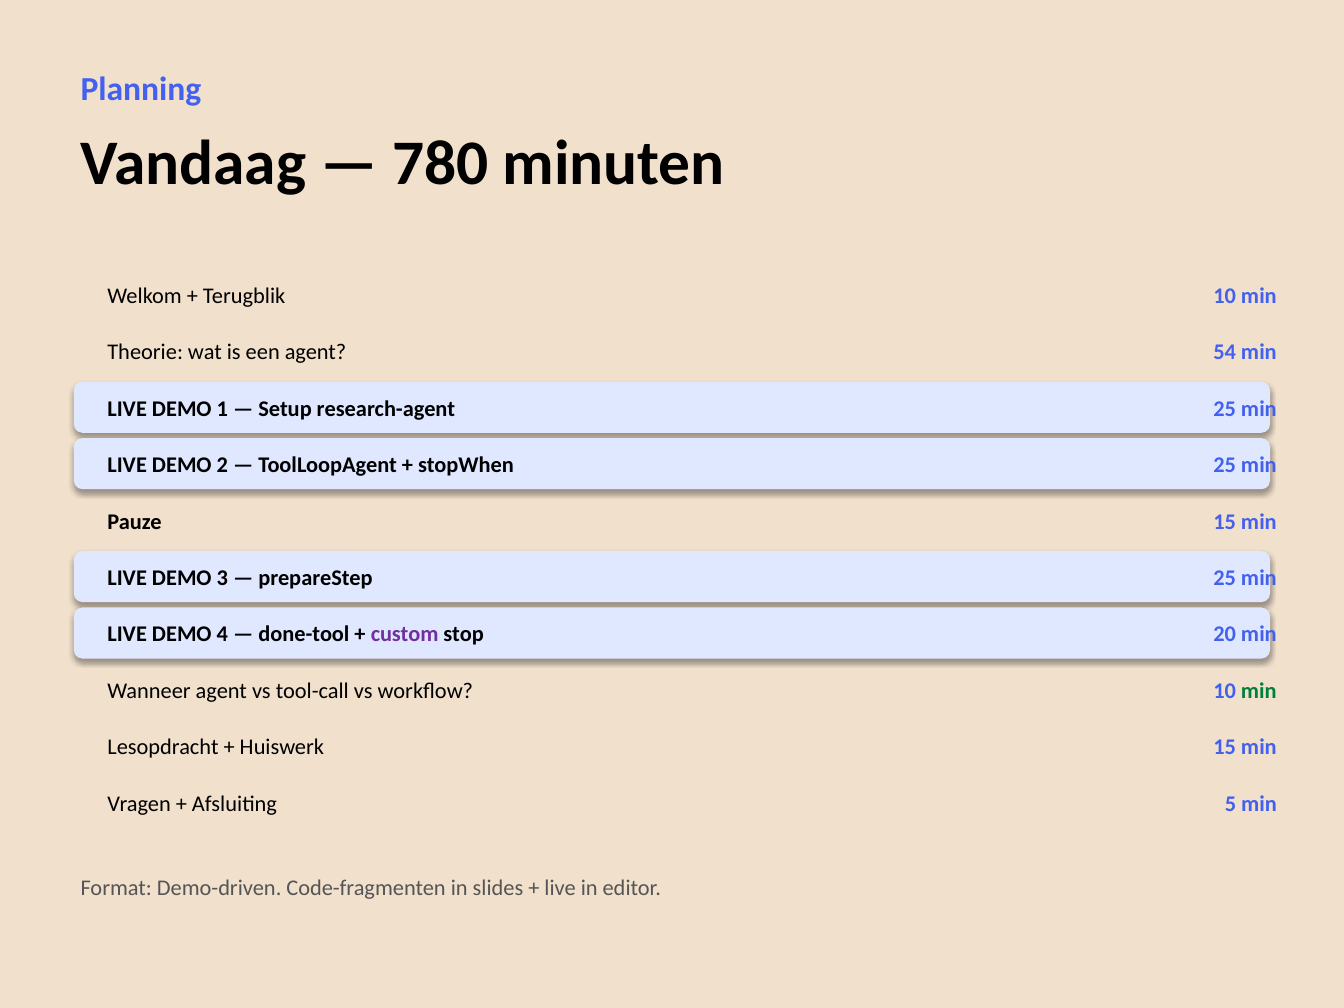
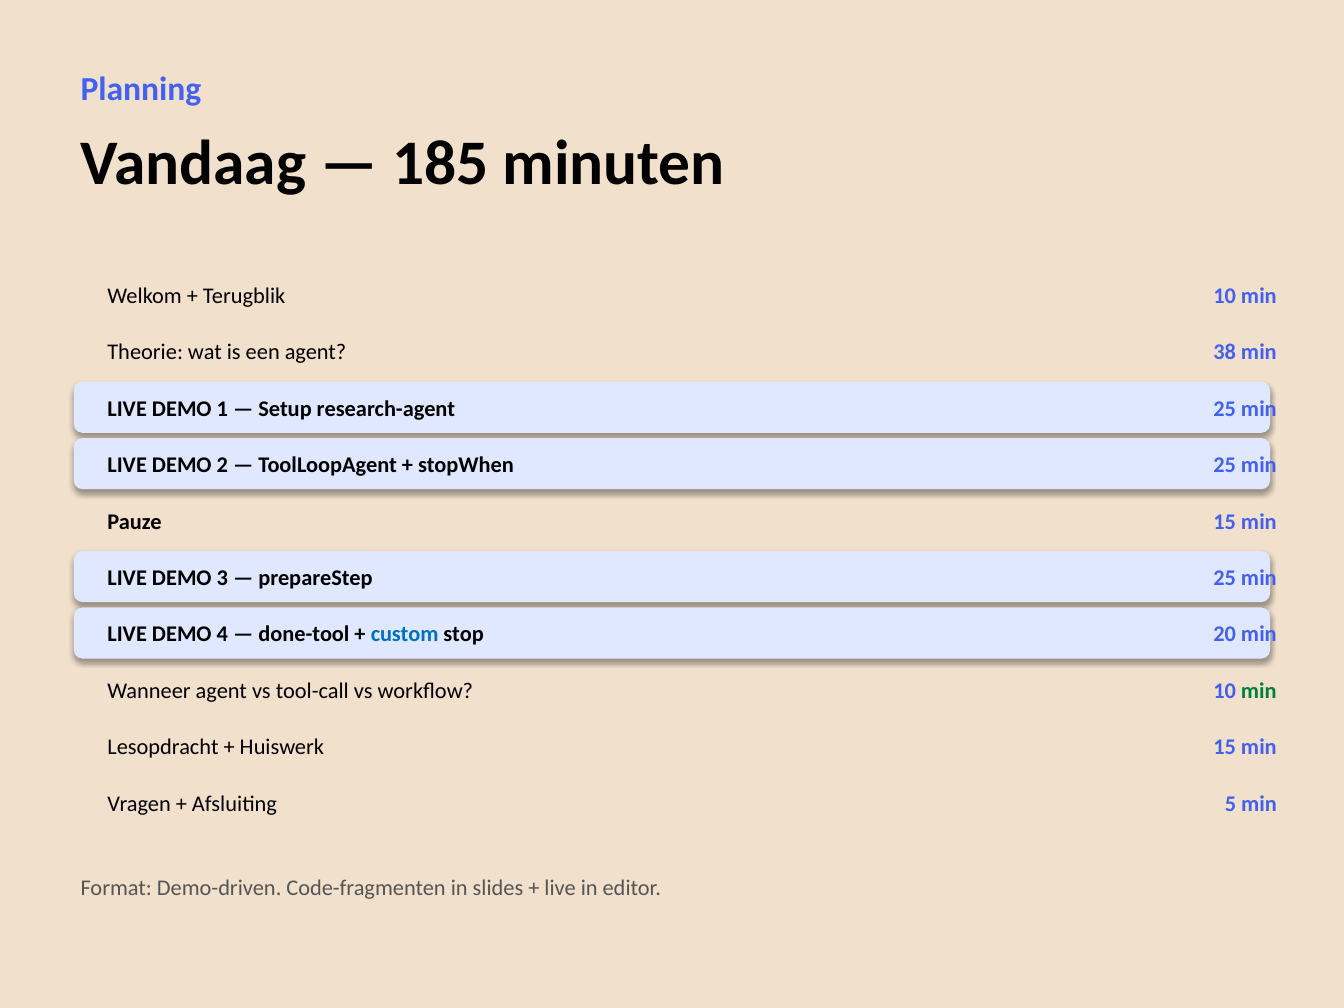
780: 780 -> 185 (440, 163)
54: 54 -> 38 (1225, 352)
custom colour: purple -> blue (405, 635)
